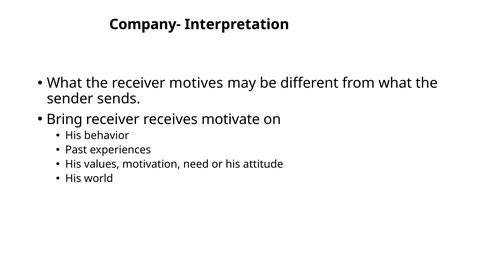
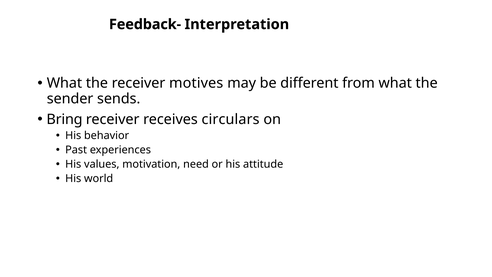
Company-: Company- -> Feedback- (145, 24)
motivate: motivate -> circulars (231, 119)
